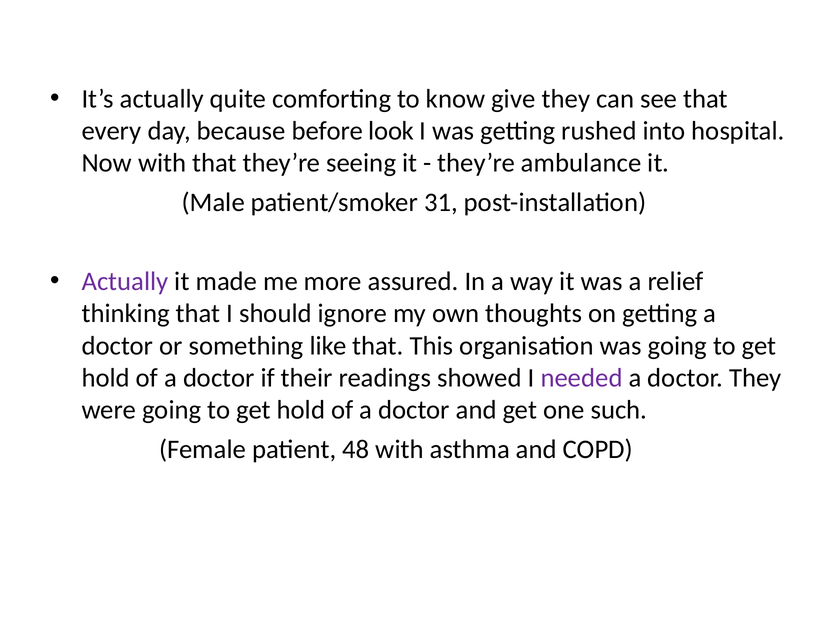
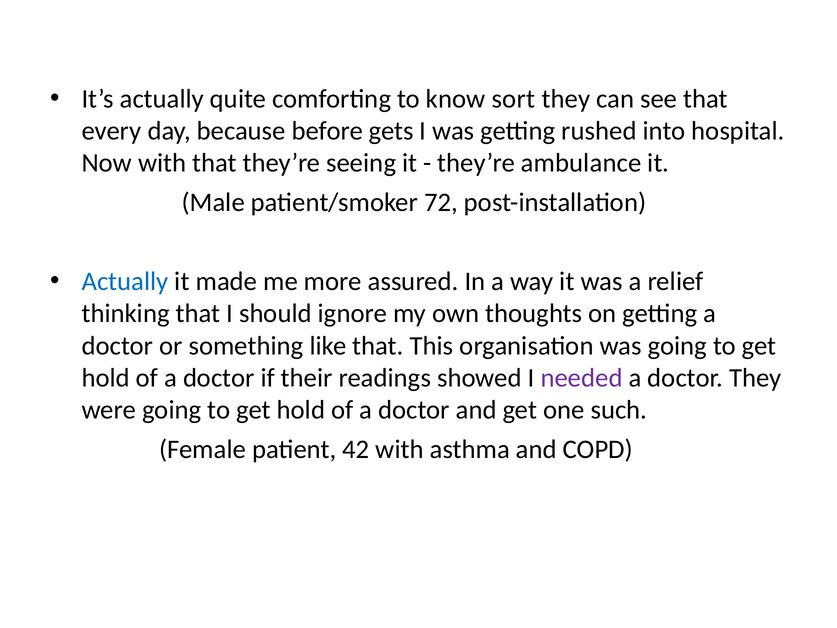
give: give -> sort (513, 99)
look: look -> gets (391, 131)
31: 31 -> 72 (441, 202)
Actually colour: purple -> blue (125, 281)
48: 48 -> 42 (356, 449)
